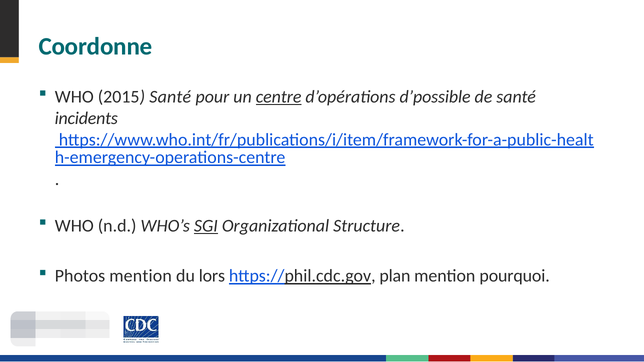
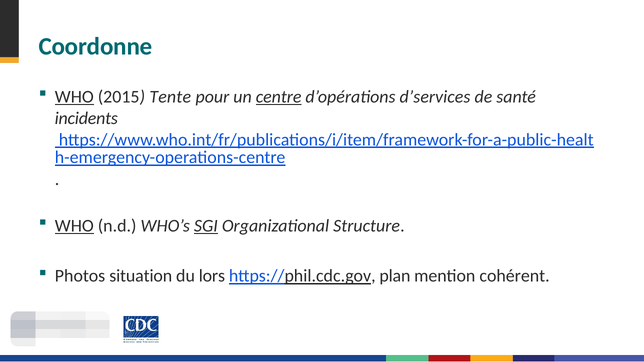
WHO underline: none -> present (74, 97)
2015 Santé: Santé -> Tente (170, 97)
d’possible: d’possible -> d’services (435, 97)
WHO underline: none -> present (74, 226)
Photos mention: mention -> situation (141, 276)
pourquoi: pourquoi -> cohérent (515, 276)
